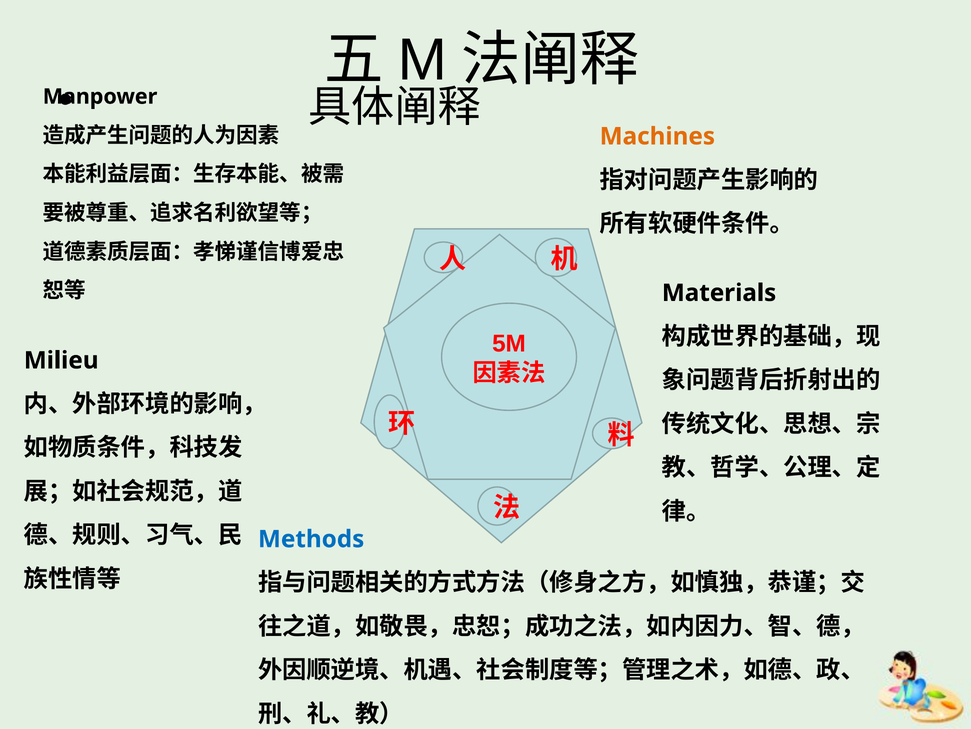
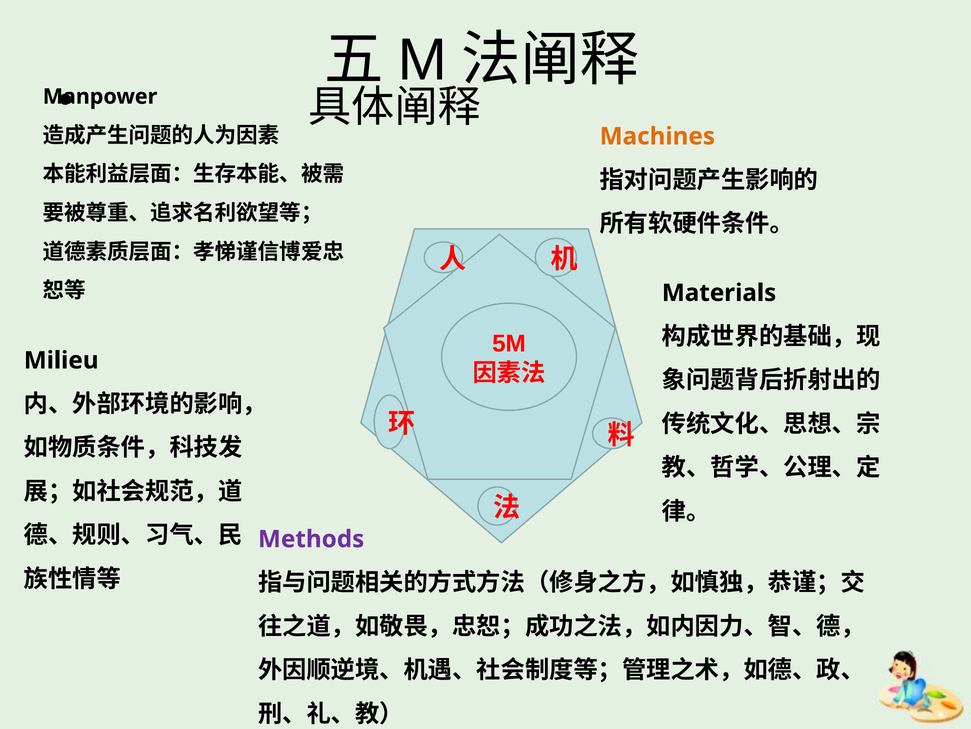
Methods colour: blue -> purple (311, 539)
